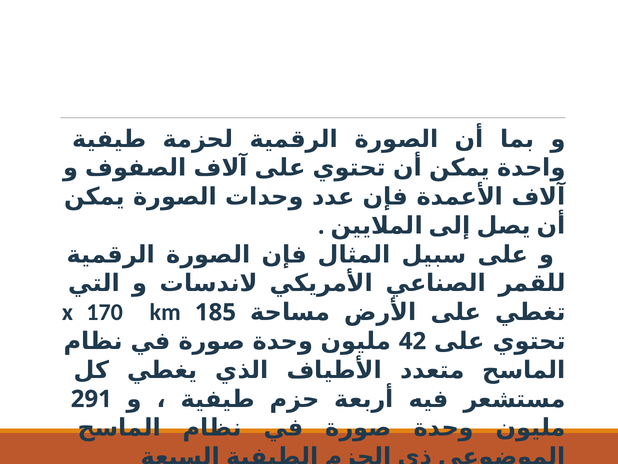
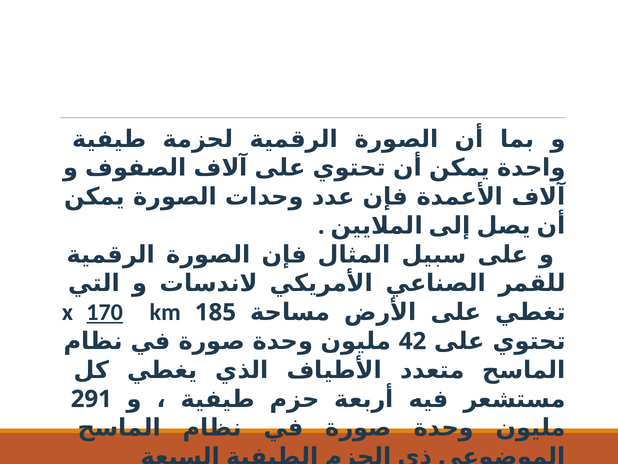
170 underline: none -> present (105, 312)
